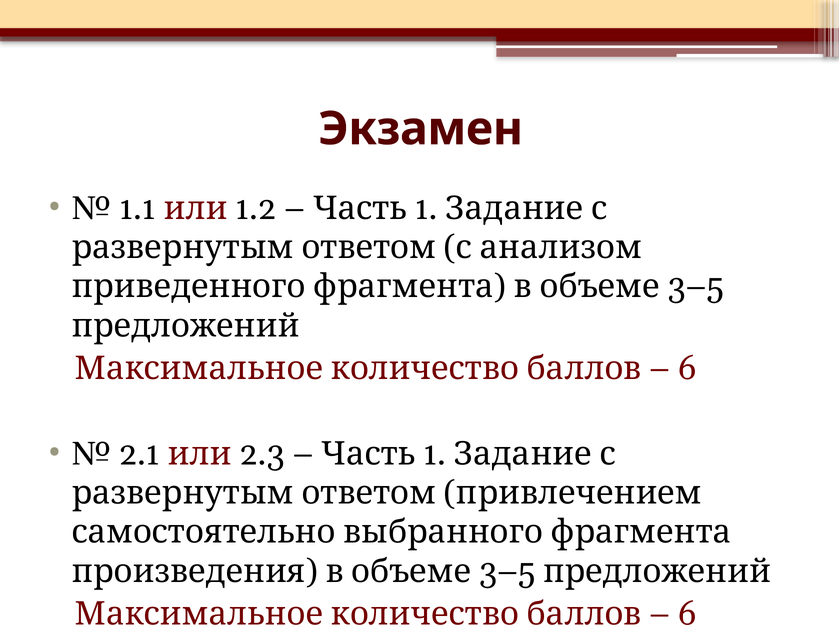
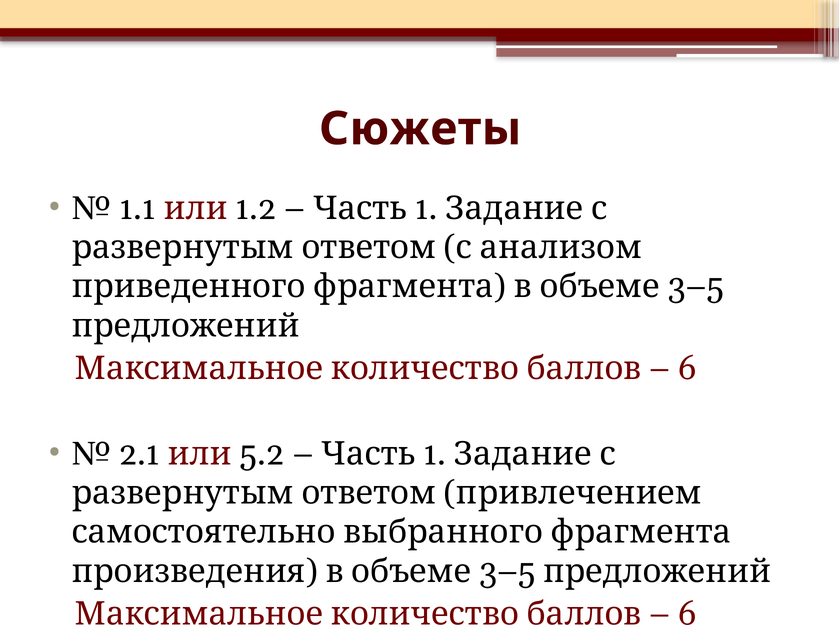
Экзамен: Экзамен -> Сюжеты (420, 129)
2.3: 2.3 -> 5.2 (262, 454)
